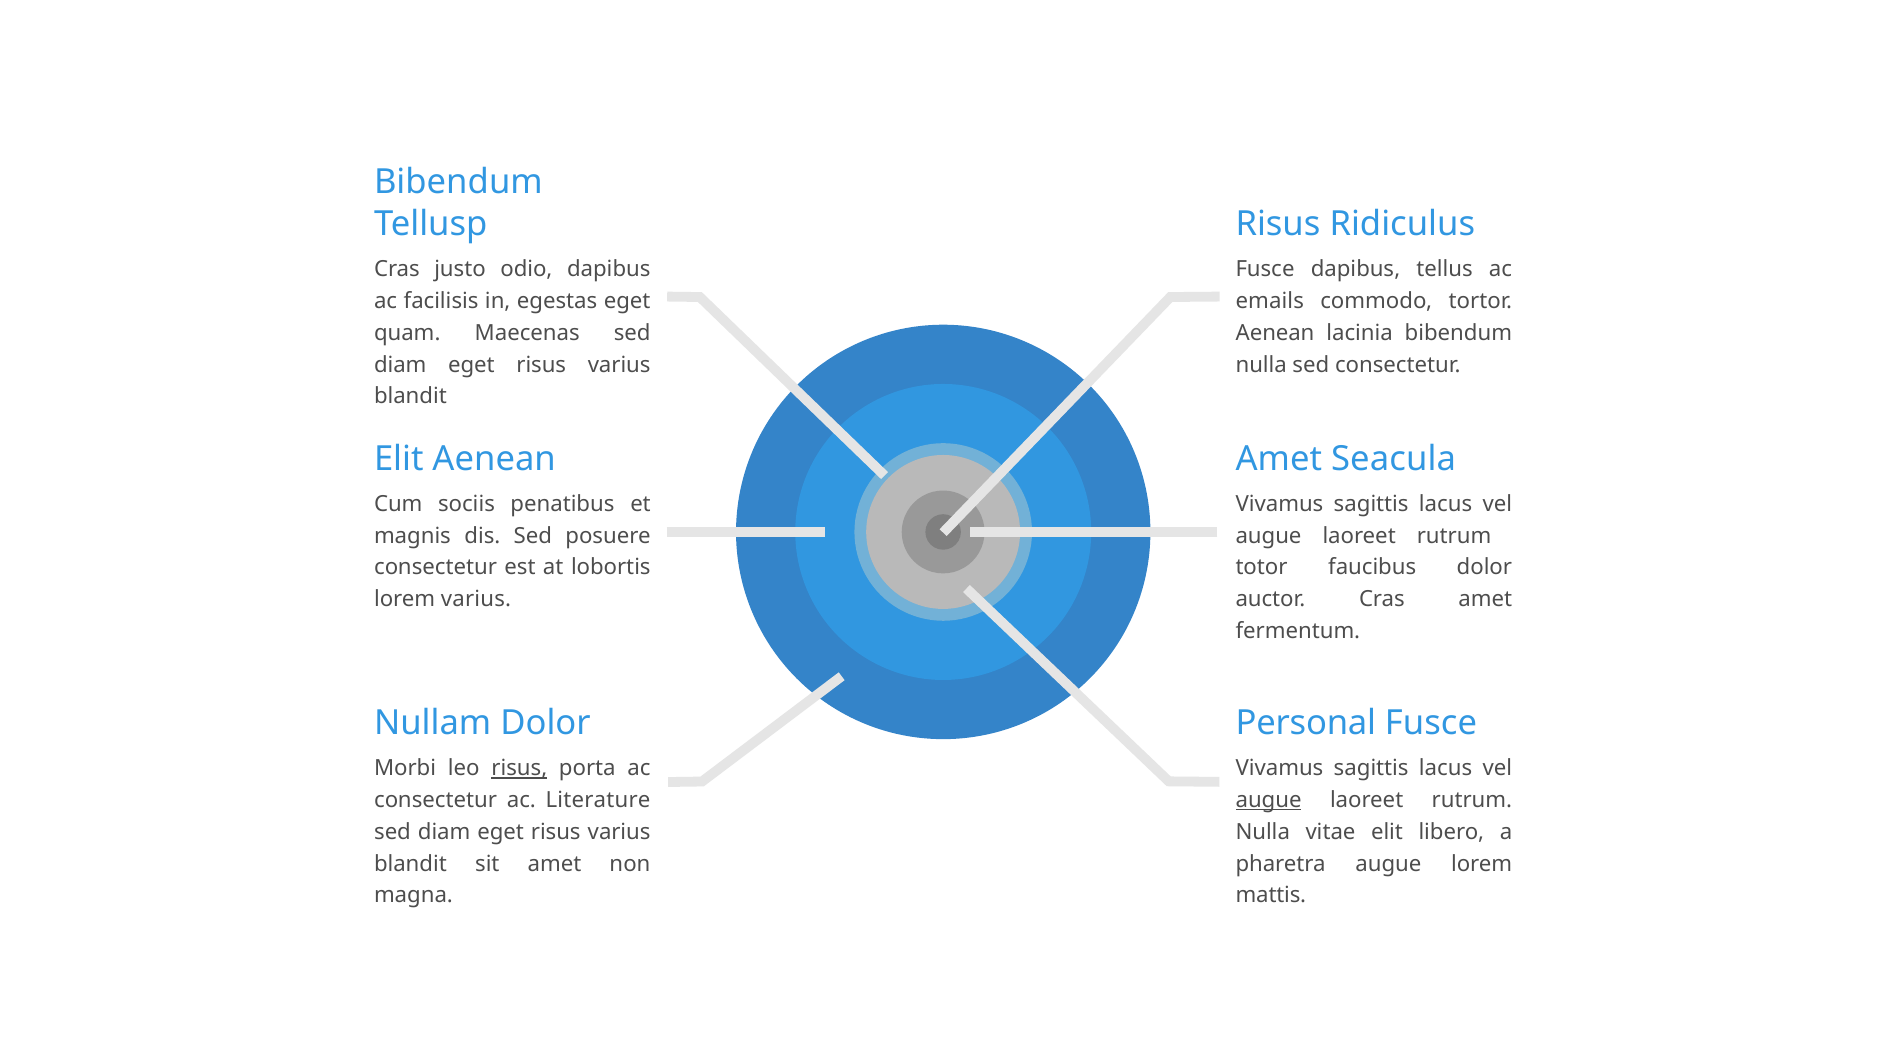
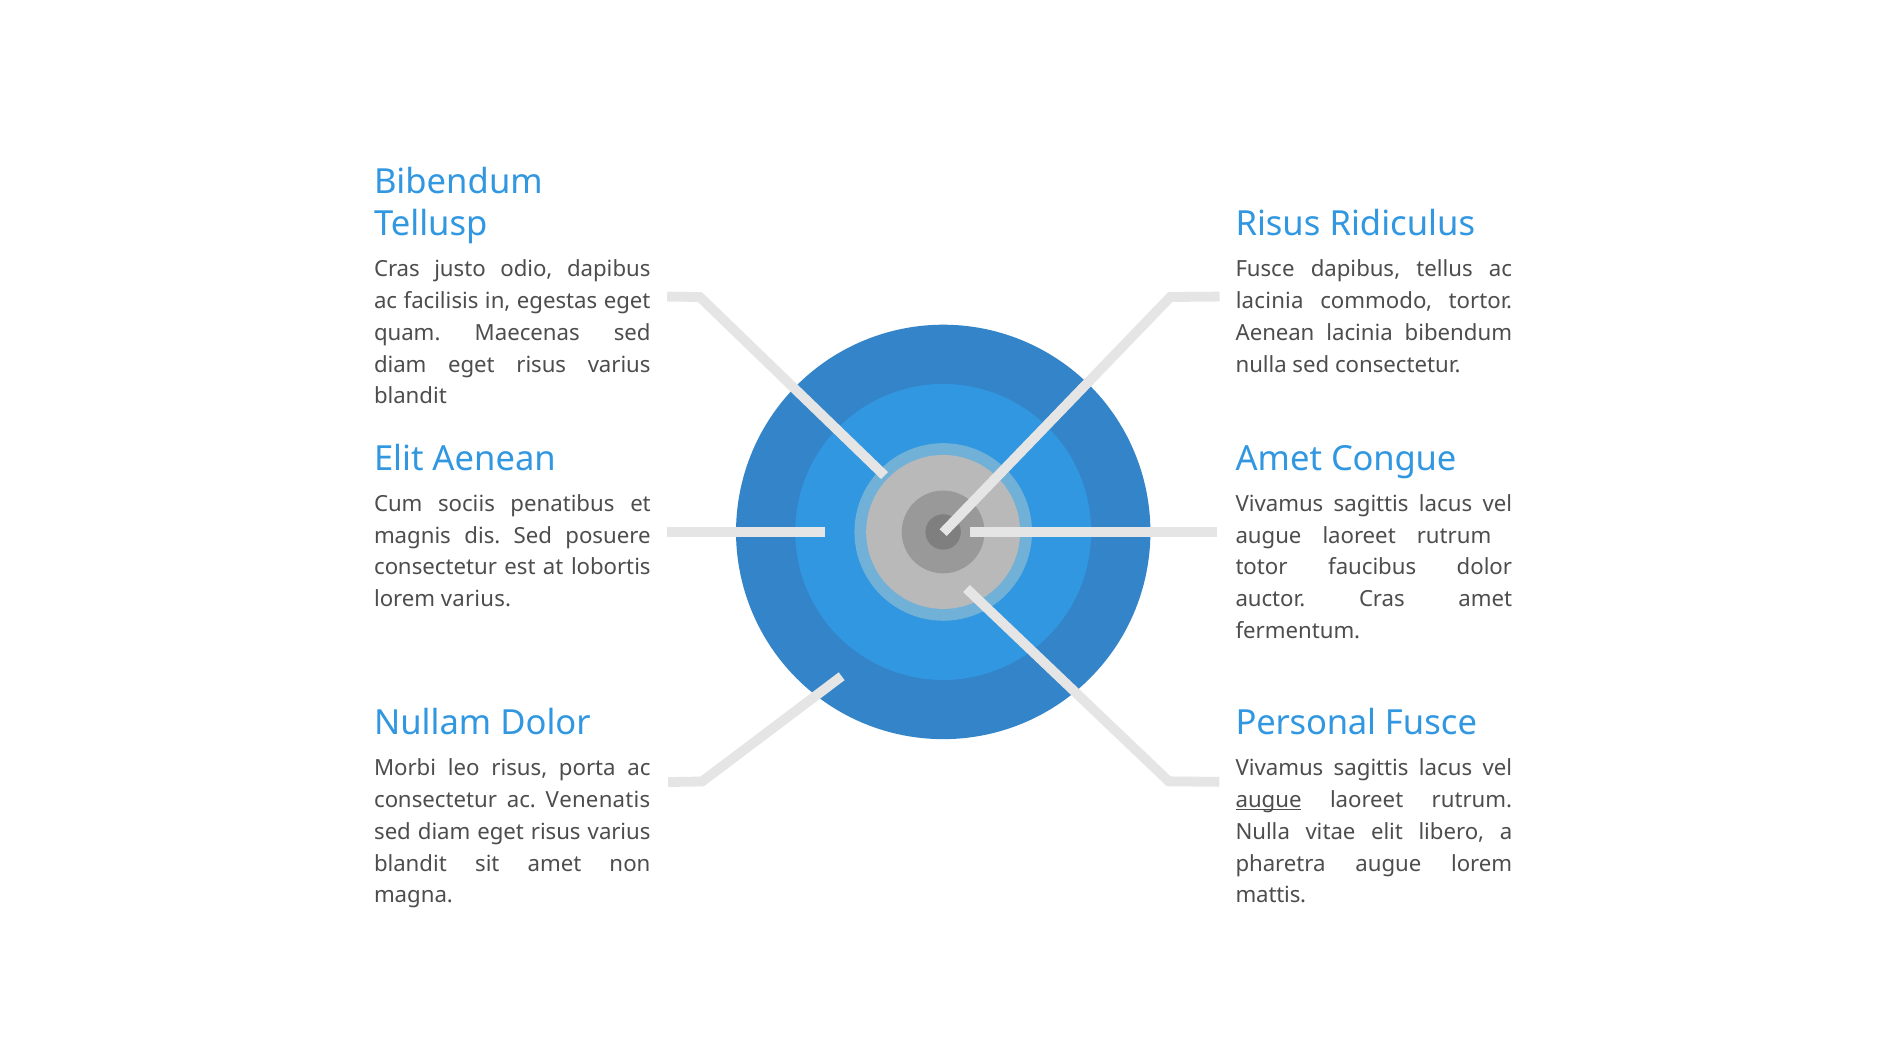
emails: emails -> lacinia (1270, 301)
Seacula: Seacula -> Congue (1394, 459)
risus underline: present -> none (519, 768)
Literature: Literature -> Venenatis (598, 800)
